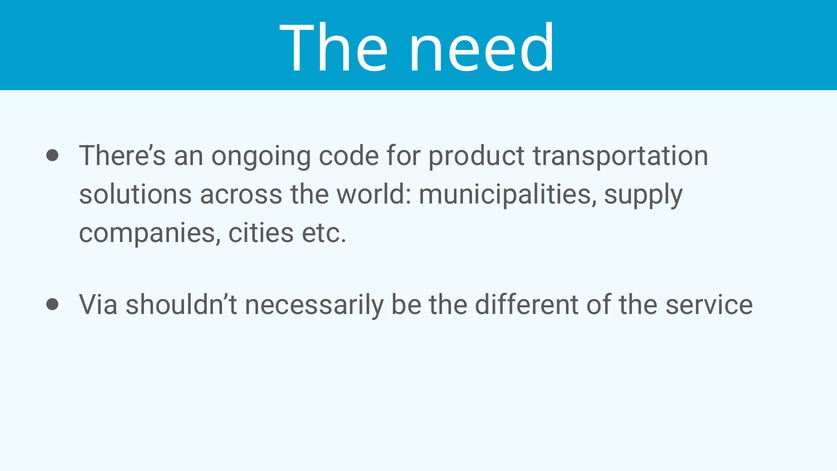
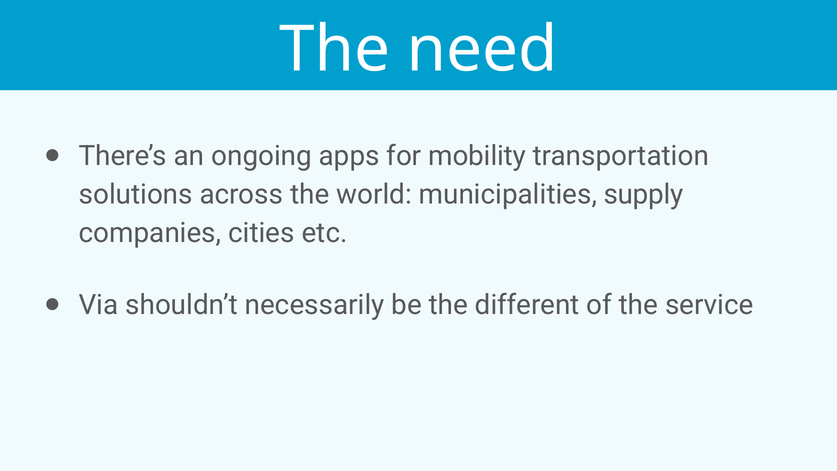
code: code -> apps (349, 156)
product: product -> mobility (477, 156)
